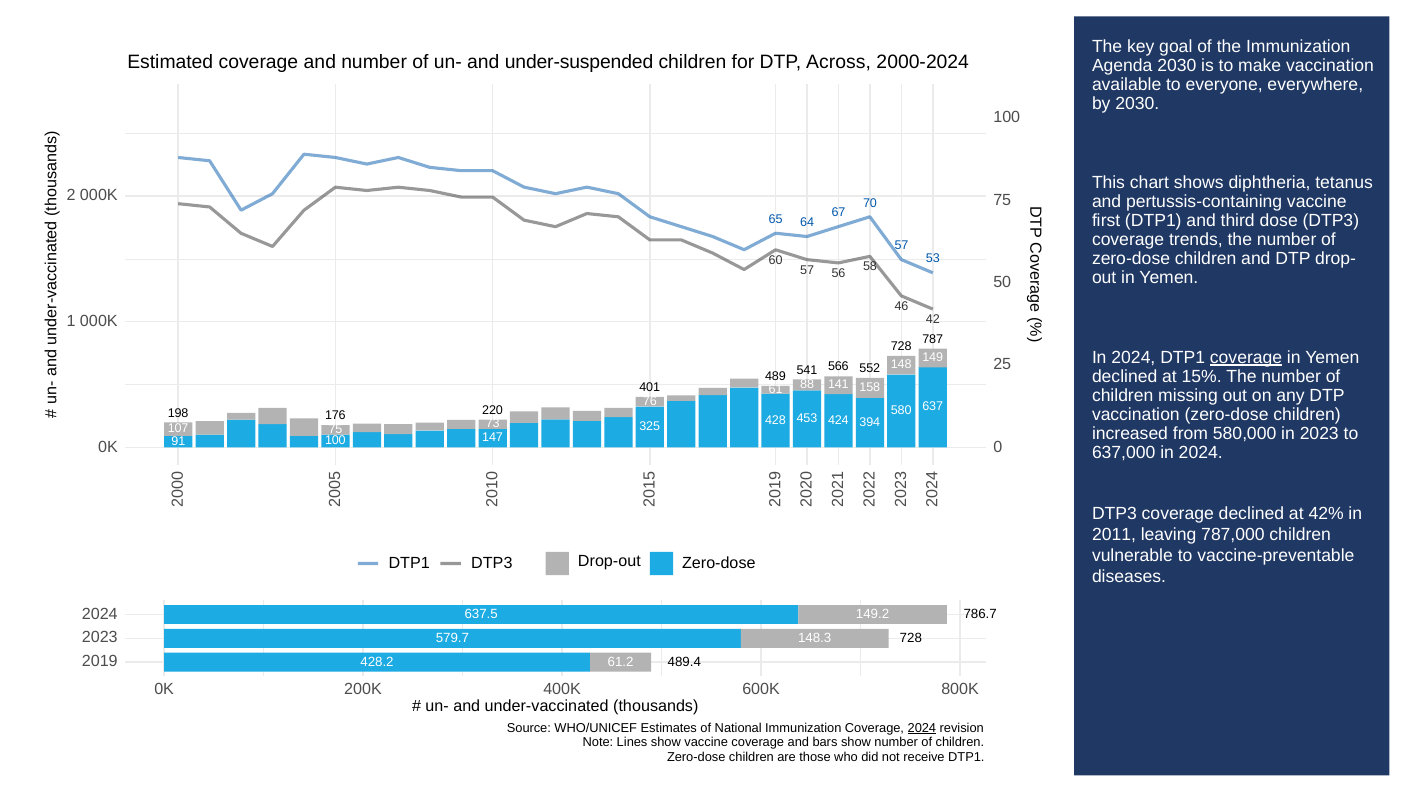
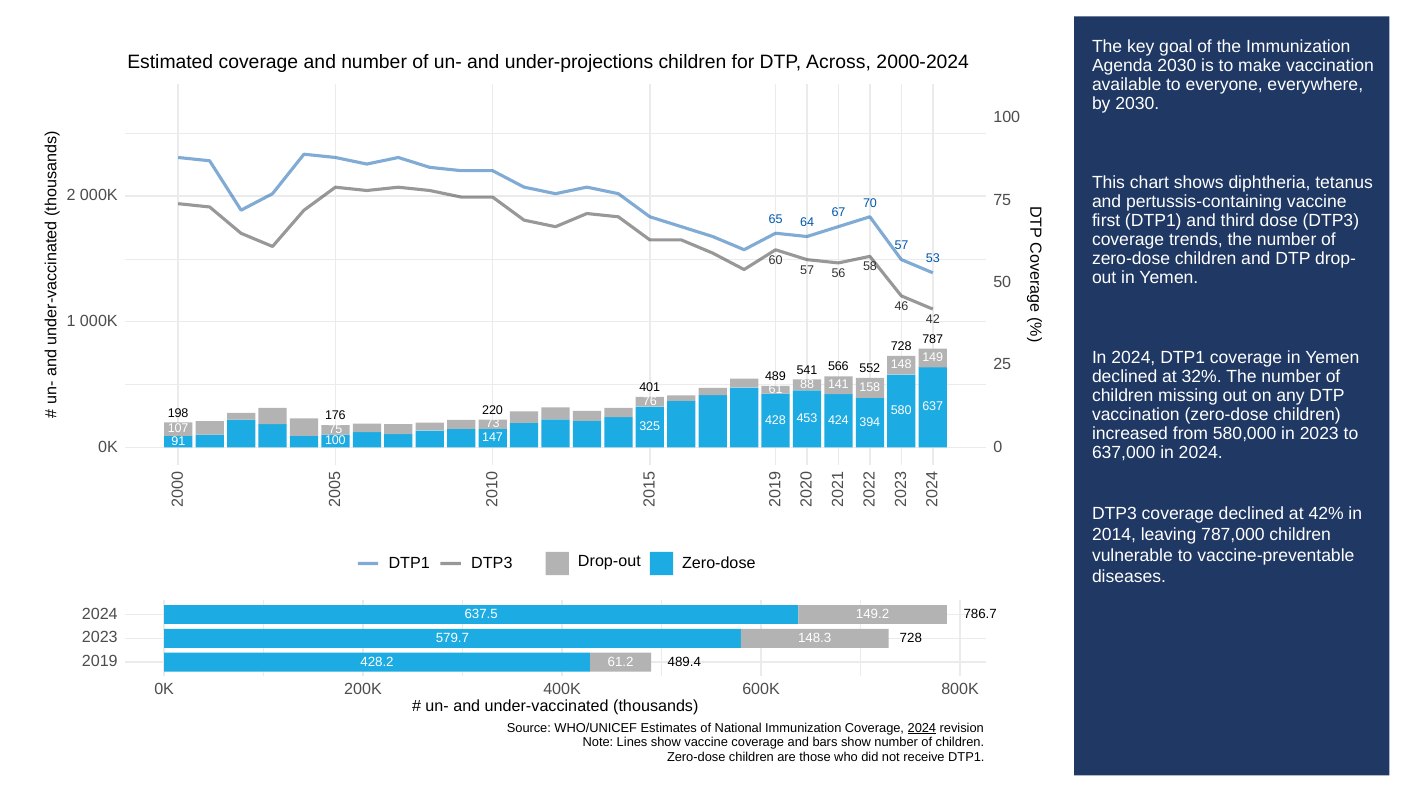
under-suspended: under-suspended -> under-projections (579, 62)
coverage underline: present -> none (1246, 357)
15%: 15% -> 32% (1202, 376)
2011: 2011 -> 2014 (1114, 534)
